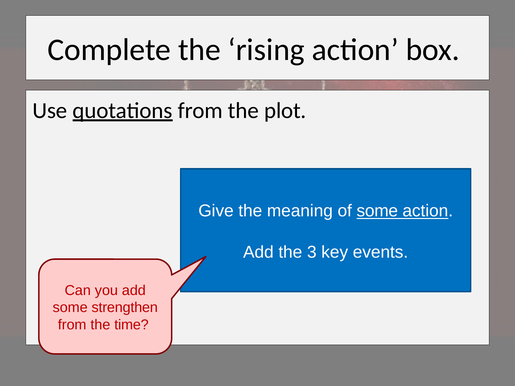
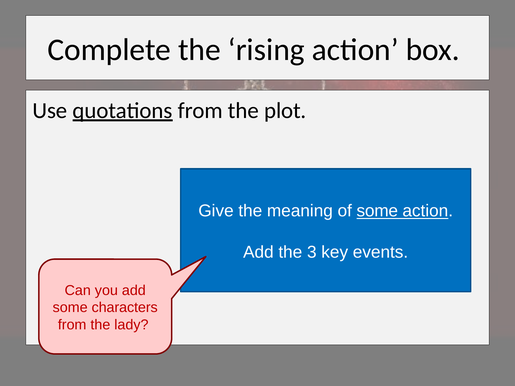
strengthen: strengthen -> characters (125, 308)
time: time -> lady (131, 325)
